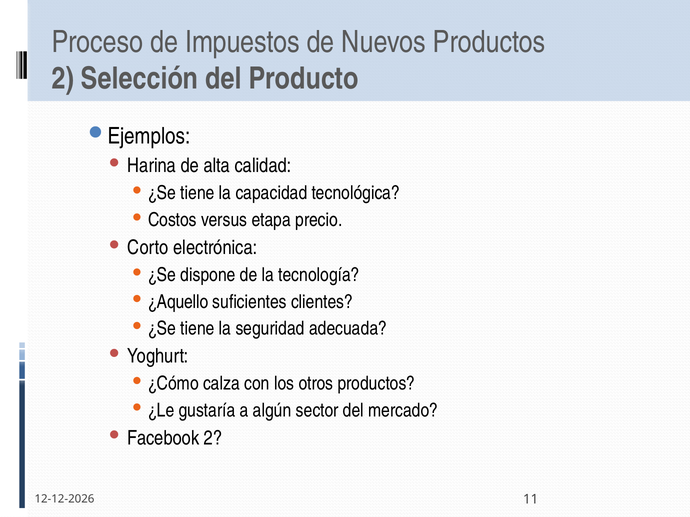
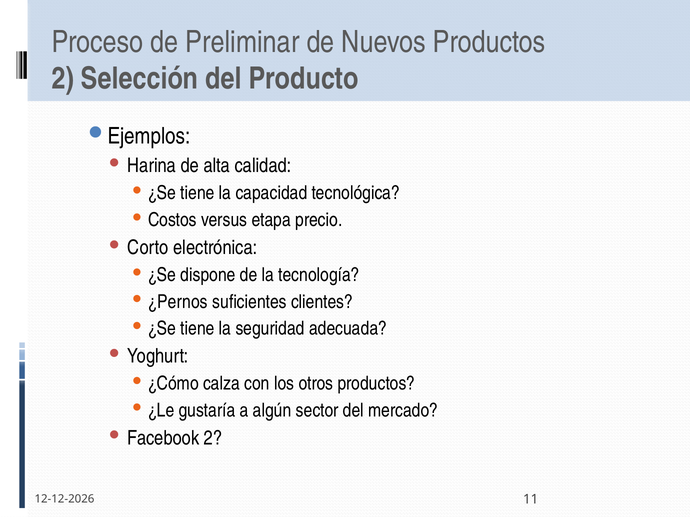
Impuestos: Impuestos -> Preliminar (242, 42)
¿Aquello: ¿Aquello -> ¿Pernos (178, 302)
